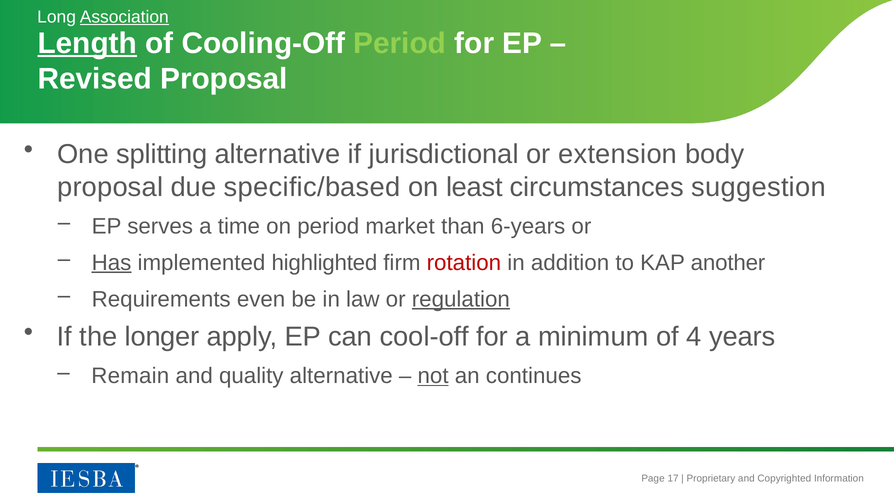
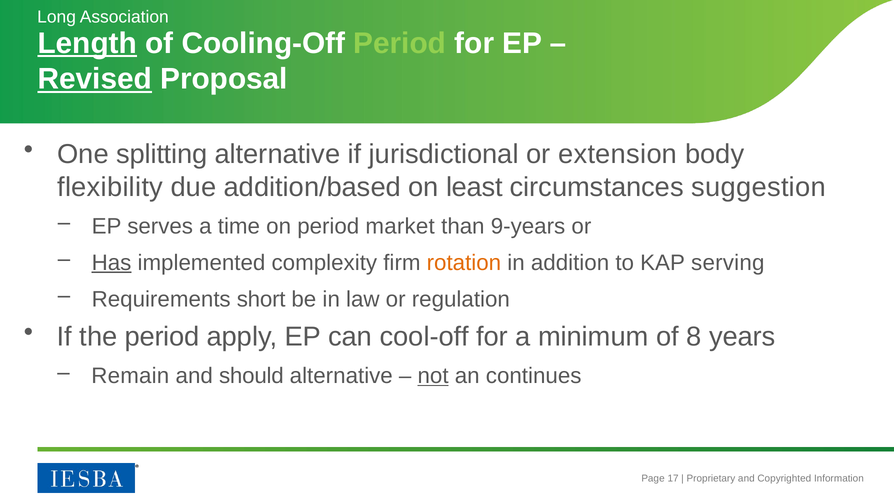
Association underline: present -> none (124, 17)
Revised underline: none -> present (95, 79)
proposal: proposal -> flexibility (110, 187)
specific/based: specific/based -> addition/based (312, 187)
6-years: 6-years -> 9-years (528, 226)
highlighted: highlighted -> complexity (324, 263)
rotation colour: red -> orange (464, 263)
another: another -> serving (728, 263)
even: even -> short (261, 299)
regulation underline: present -> none (461, 299)
the longer: longer -> period (162, 337)
4: 4 -> 8 (694, 337)
quality: quality -> should (251, 376)
